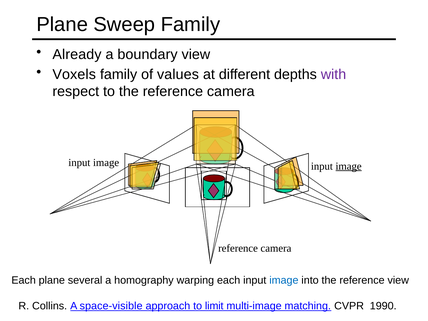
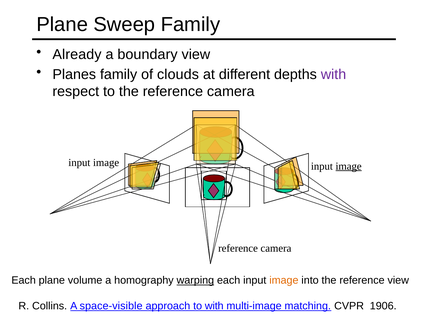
Voxels: Voxels -> Planes (74, 74)
values: values -> clouds (178, 74)
several: several -> volume (85, 280)
warping underline: none -> present (195, 280)
image colour: blue -> orange (284, 280)
to limit: limit -> with (214, 306)
1990: 1990 -> 1906 (383, 306)
